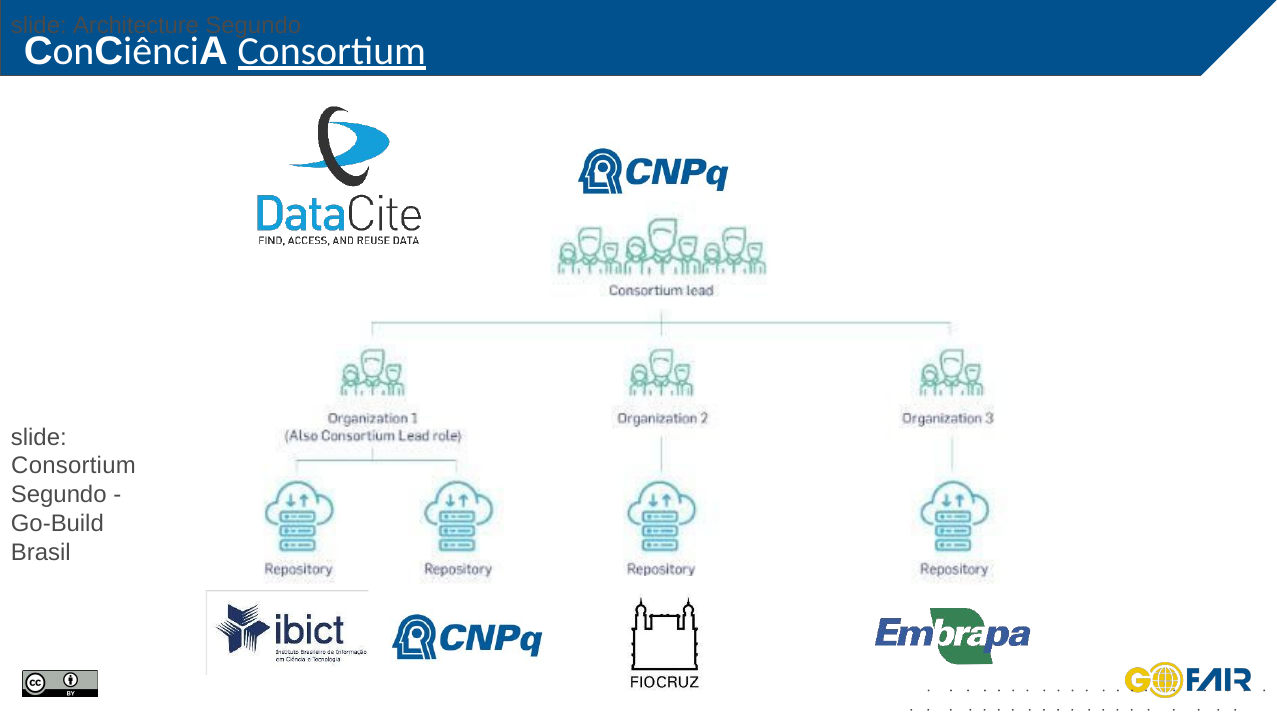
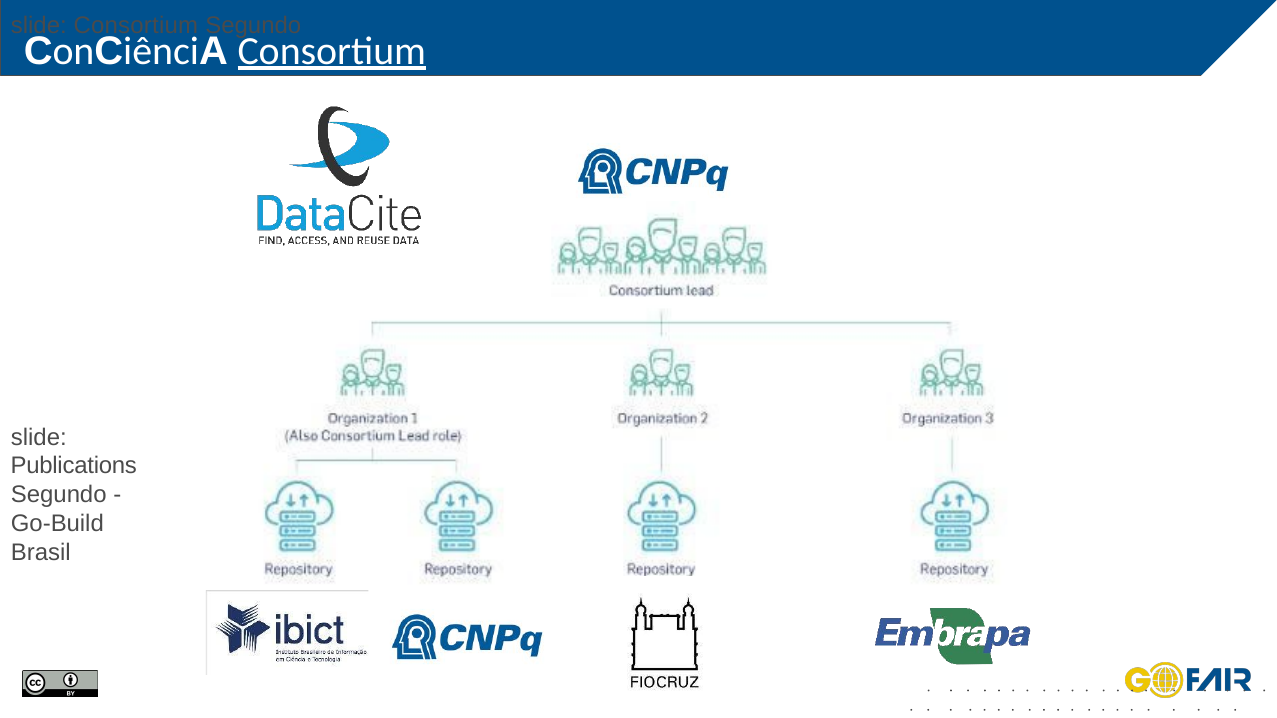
slide Architecture: Architecture -> Consortium (136, 26)
Consortium: Consortium -> Publications (74, 466)
